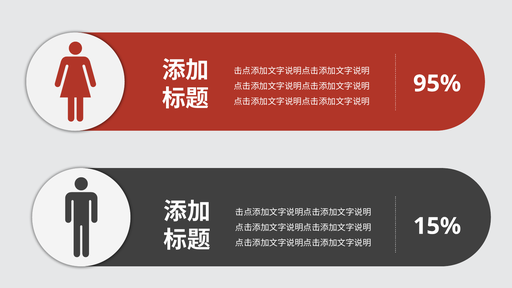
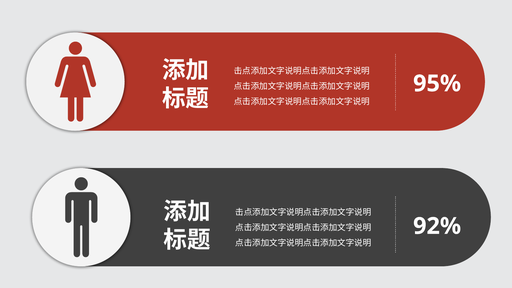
15%: 15% -> 92% (437, 226)
